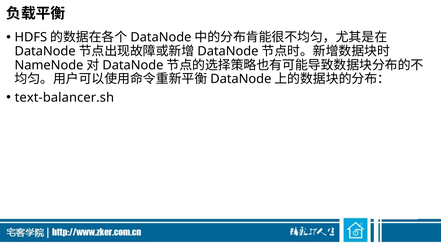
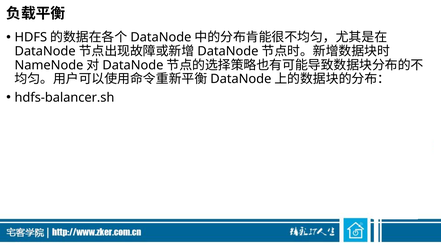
text-balancer.sh: text-balancer.sh -> hdfs-balancer.sh (64, 98)
